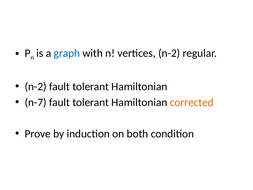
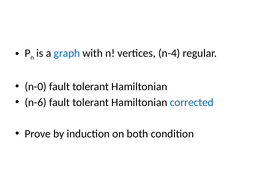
vertices n-2: n-2 -> n-4 (169, 53)
n-2: n-2 -> n-0 (36, 86)
n-7: n-7 -> n-6 (36, 102)
corrected colour: orange -> blue (192, 102)
